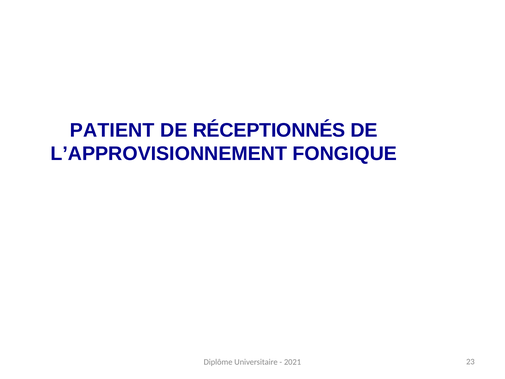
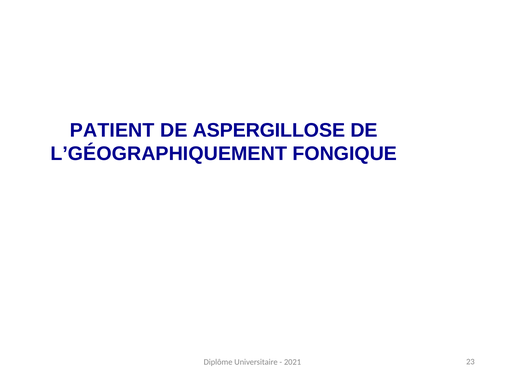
RÉCEPTIONNÉS: RÉCEPTIONNÉS -> ASPERGILLOSE (269, 130)
L’APPROVISIONNEMENT: L’APPROVISIONNEMENT -> L’GÉOGRAPHIQUEMENT (169, 154)
